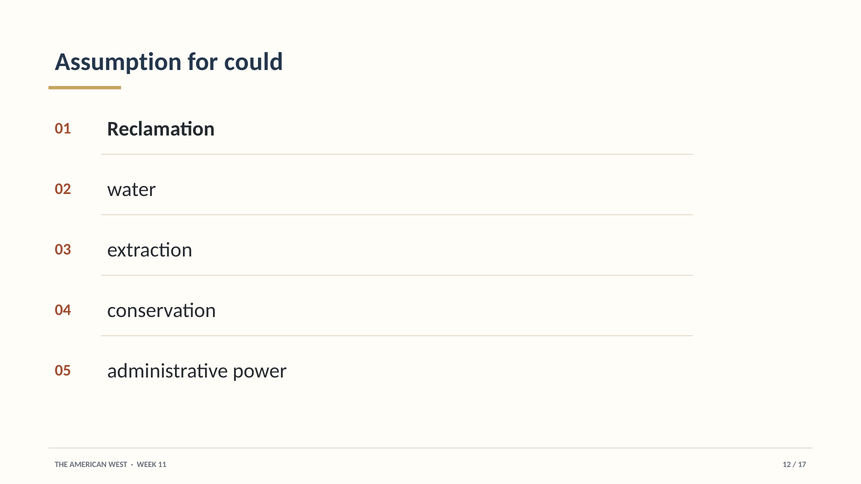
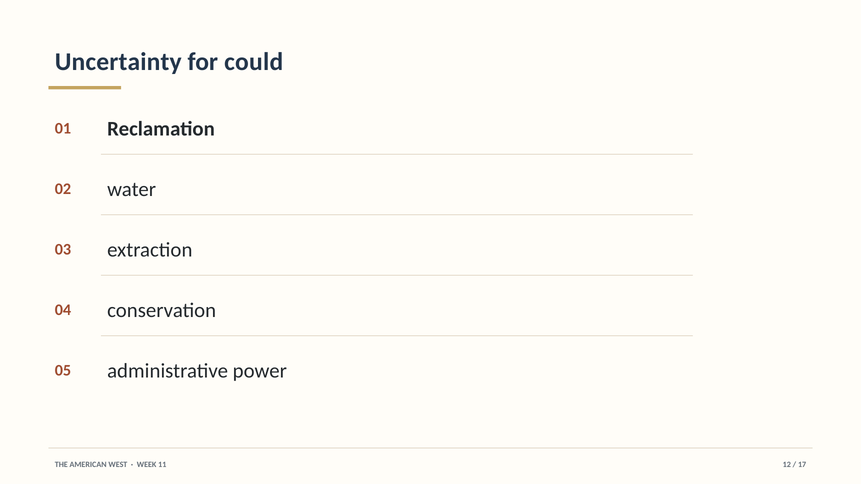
Assumption: Assumption -> Uncertainty (118, 62)
